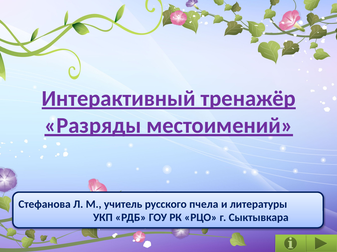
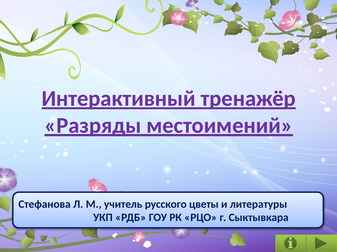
пчела: пчела -> цветы (204, 205)
